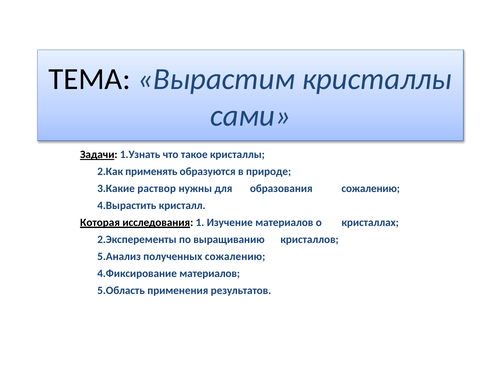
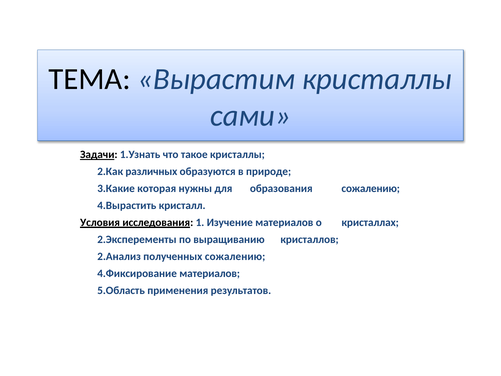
применять: применять -> различных (151, 171)
раствор: раствор -> которая (157, 188)
Которая: Которая -> Условия (100, 222)
5.Анализ: 5.Анализ -> 2.Анализ (119, 256)
